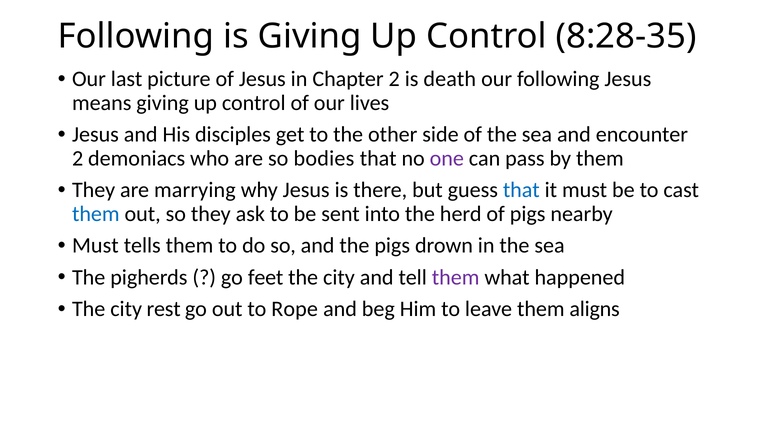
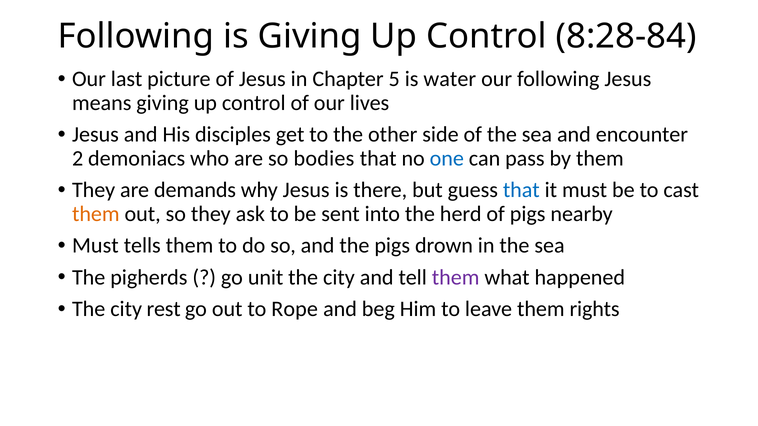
8:28-35: 8:28-35 -> 8:28-84 (626, 36)
Chapter 2: 2 -> 5 (394, 79)
death: death -> water (450, 79)
one colour: purple -> blue (447, 159)
marrying: marrying -> demands (195, 190)
them colour: blue -> orange (96, 214)
feet: feet -> unit (266, 278)
aligns: aligns -> rights (595, 309)
